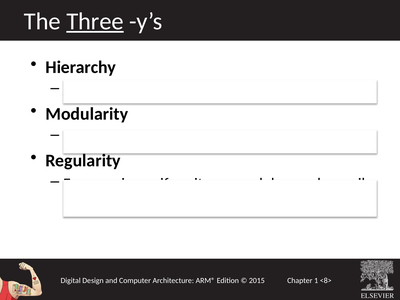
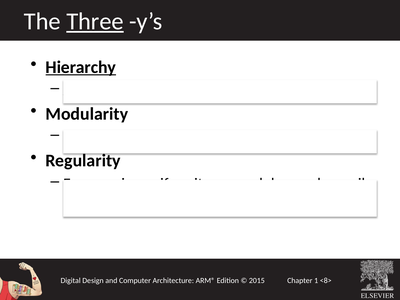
Hierarchy underline: none -> present (81, 67)
